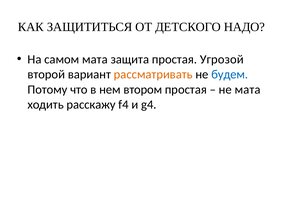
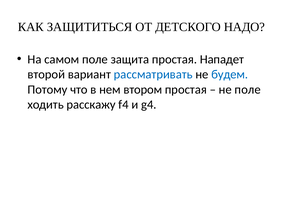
самом мата: мата -> поле (95, 59)
Угрозой: Угрозой -> Нападет (222, 59)
рассматривать colour: orange -> blue (153, 74)
не мата: мата -> поле (248, 90)
